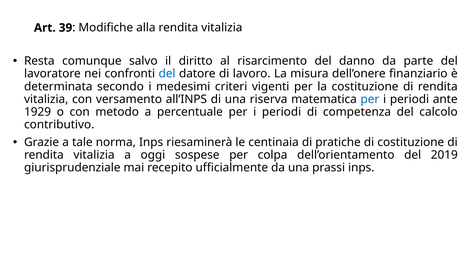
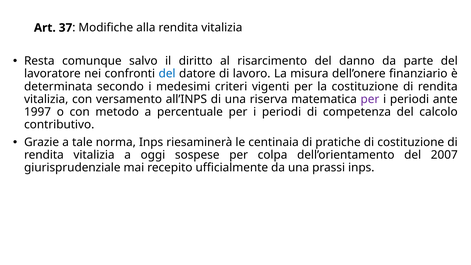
39: 39 -> 37 (66, 28)
per colour: blue -> purple (370, 99)
1929: 1929 -> 1997 (38, 112)
2019: 2019 -> 2007 (444, 155)
